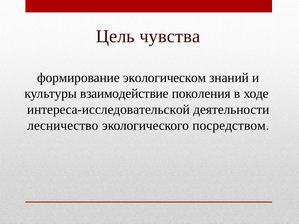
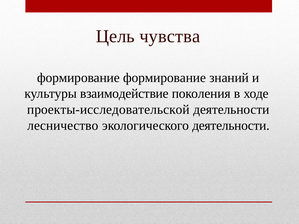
формирование экологическом: экологическом -> формирование (165, 78)
интереса-исследовательской: интереса-исследовательской -> проекты-исследовательской (108, 110)
экологического посредством: посредством -> деятельности (231, 126)
